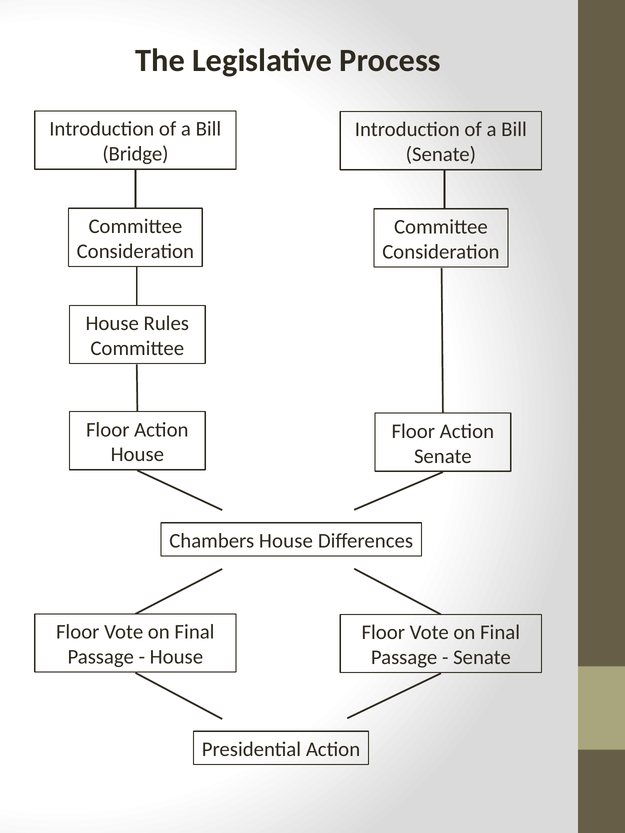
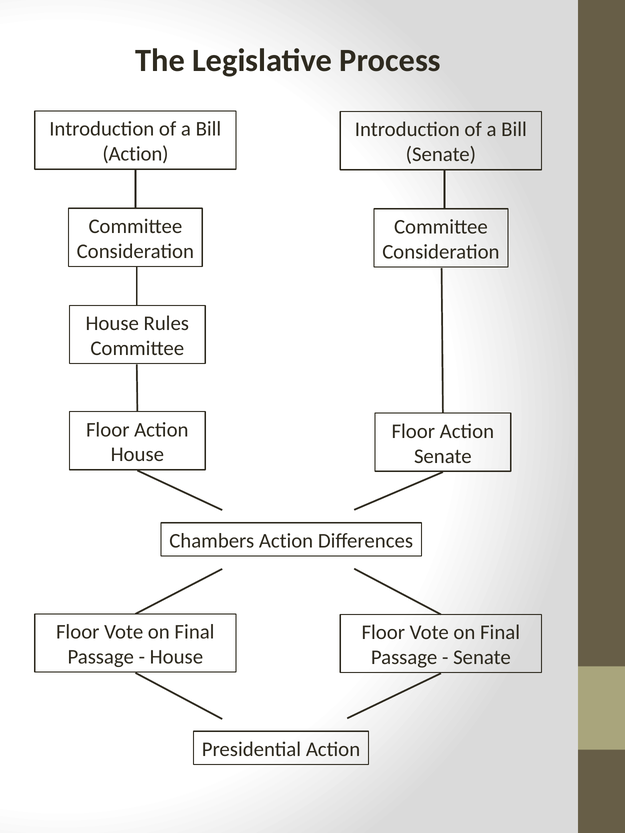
Bridge: Bridge -> Action (135, 154)
Chambers House: House -> Action (286, 541)
